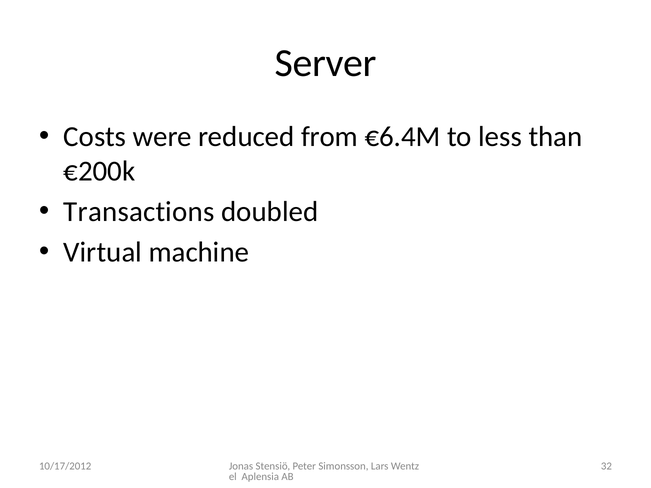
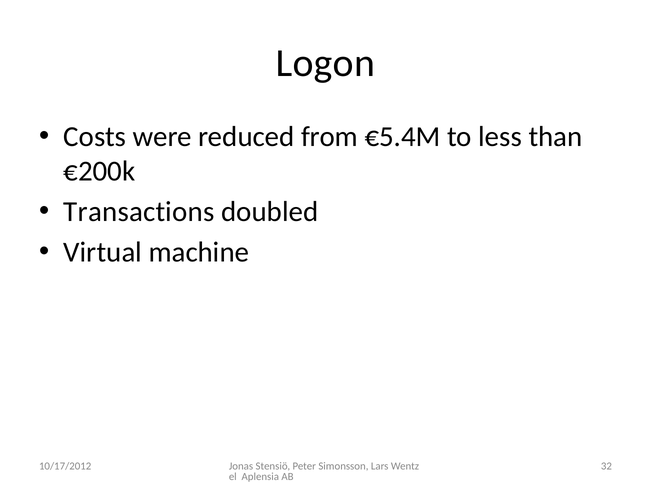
Server: Server -> Logon (325, 63)
€6.4M: €6.4M -> €5.4M (403, 137)
